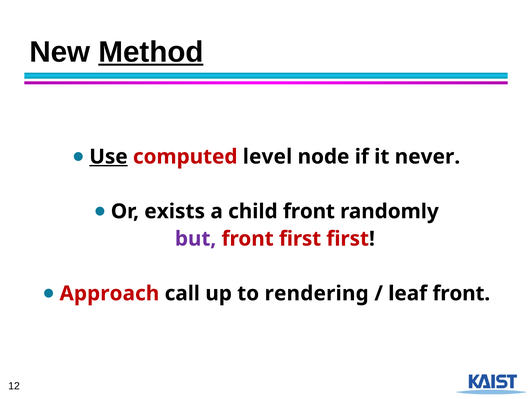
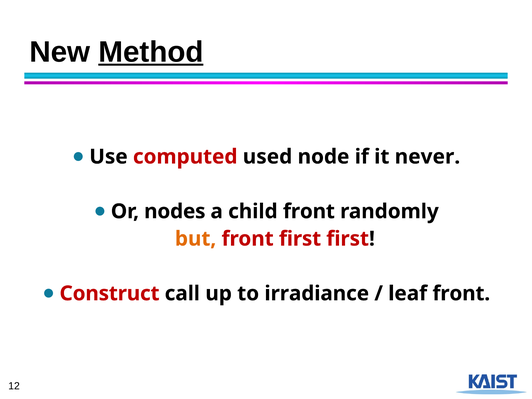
Use underline: present -> none (108, 157)
level: level -> used (268, 157)
exists: exists -> nodes (175, 211)
but colour: purple -> orange (196, 239)
Approach: Approach -> Construct (110, 293)
rendering: rendering -> irradiance (317, 293)
